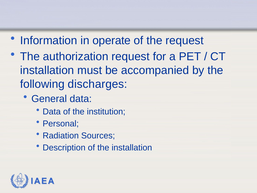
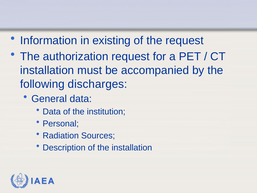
operate: operate -> existing (112, 41)
